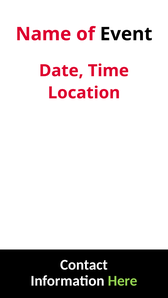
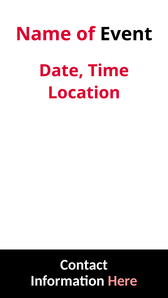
Here colour: light green -> pink (123, 281)
